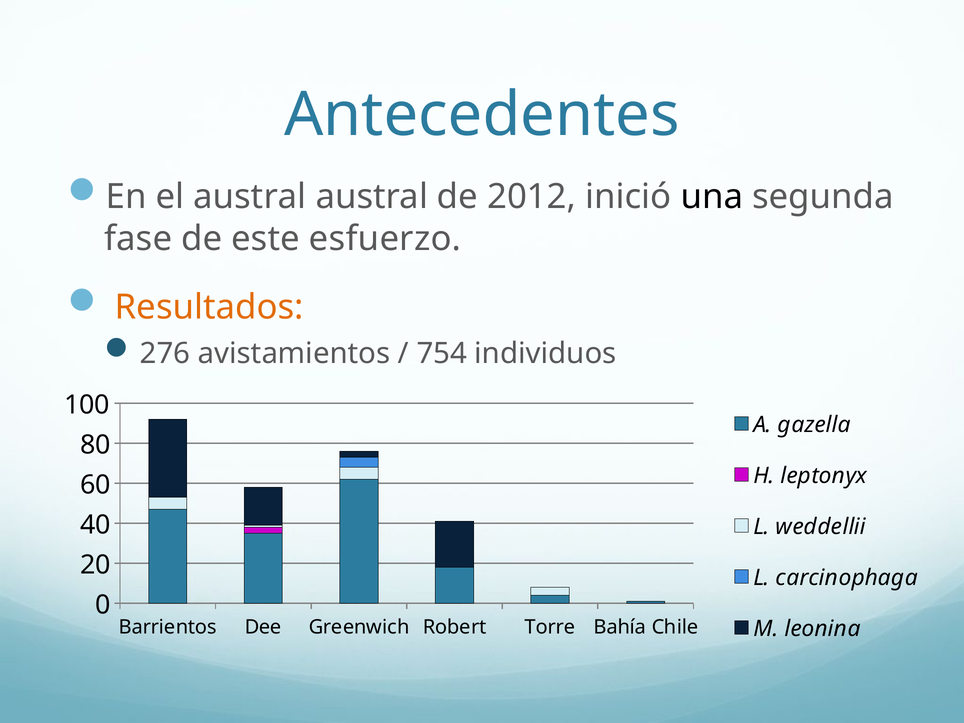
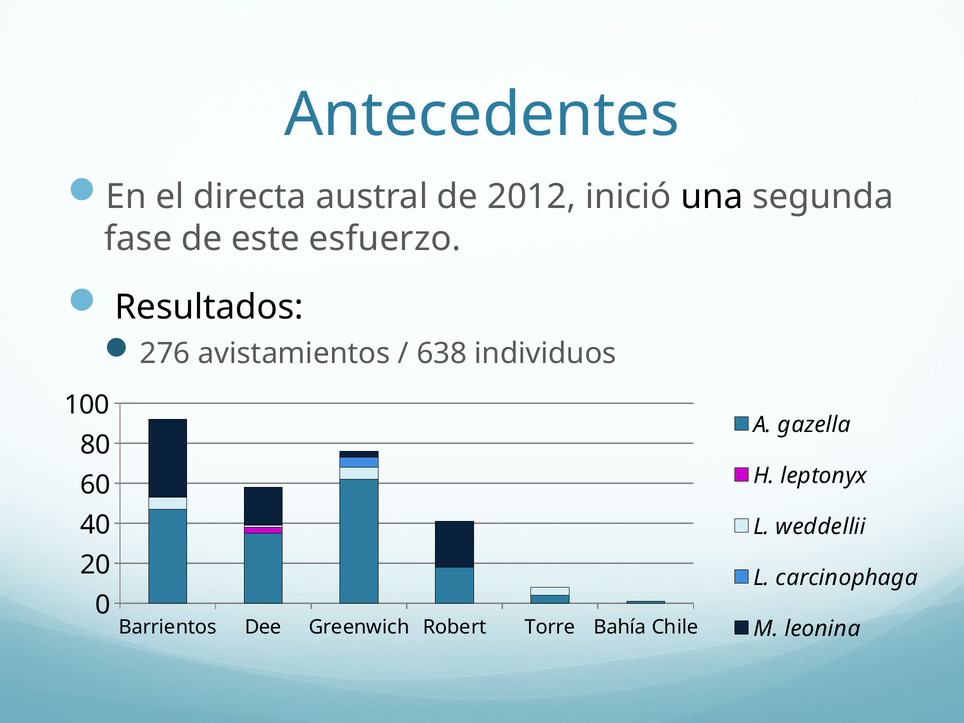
el austral: austral -> directa (250, 197)
Resultados colour: orange -> black (209, 307)
754: 754 -> 638 (442, 354)
